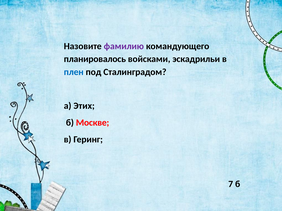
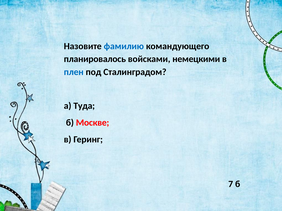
фамилию colour: purple -> blue (124, 46)
эскадрильи: эскадрильи -> немецкими (196, 59)
Этих: Этих -> Туда (84, 106)
